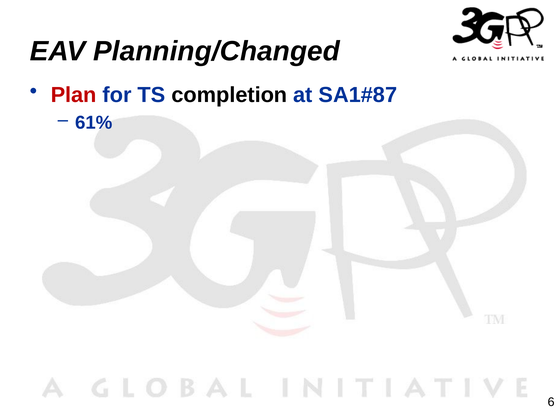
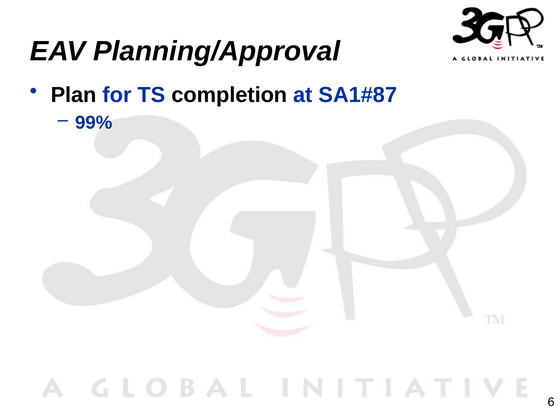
Planning/Changed: Planning/Changed -> Planning/Approval (217, 51)
Plan colour: red -> black (74, 95)
61%: 61% -> 99% (94, 123)
